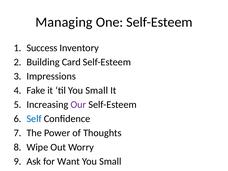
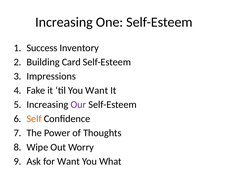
Managing: Managing -> Increasing (64, 22)
til You Small: Small -> Want (97, 90)
Self colour: blue -> orange (34, 119)
Small: Small -> What (110, 161)
